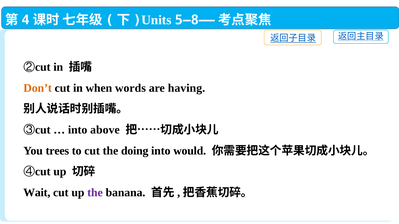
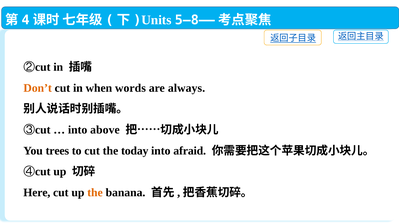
having: having -> always (186, 88)
doing: doing -> today (135, 151)
would: would -> afraid (190, 151)
Wait: Wait -> Here (37, 193)
the colour: purple -> orange (95, 193)
